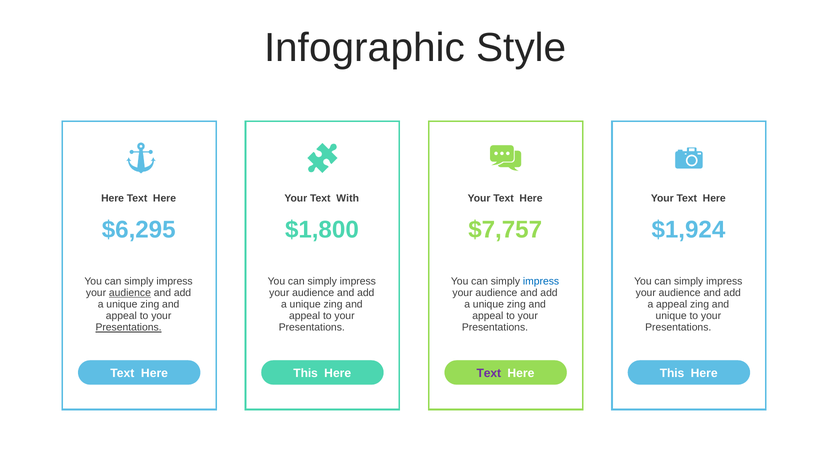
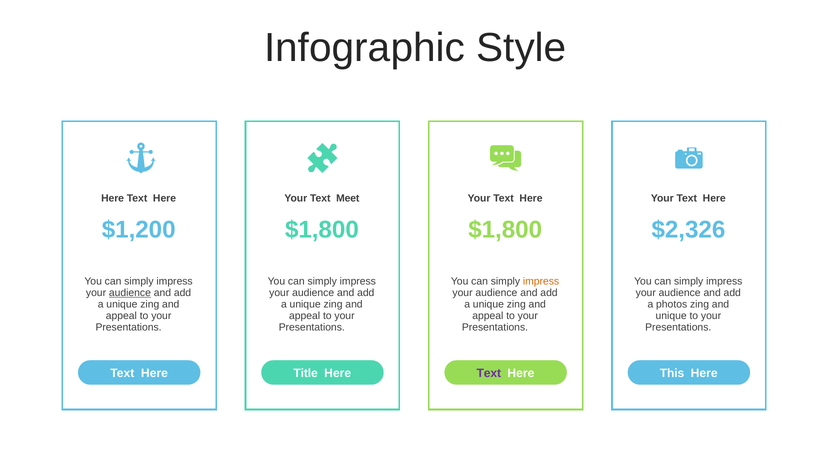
With: With -> Meet (348, 198)
$6,295: $6,295 -> $1,200 (139, 230)
$7,757: $7,757 -> $1,800 (505, 230)
$1,924: $1,924 -> $2,326 (688, 230)
impress colour: blue -> orange (541, 281)
a appeal: appeal -> photos (672, 305)
Presentations underline: present -> none (129, 328)
This: This -> Title (306, 374)
